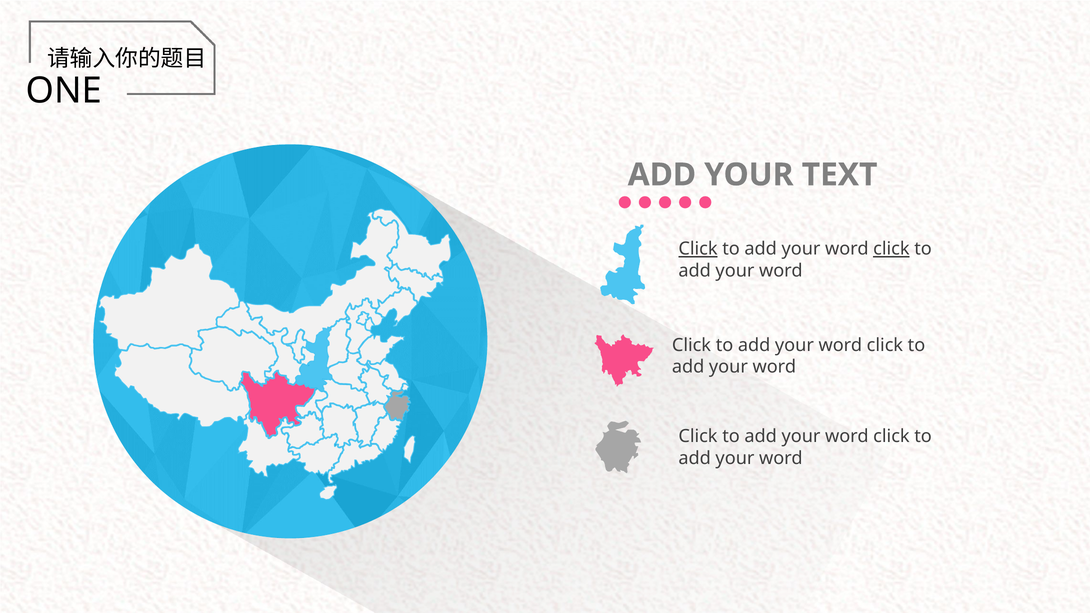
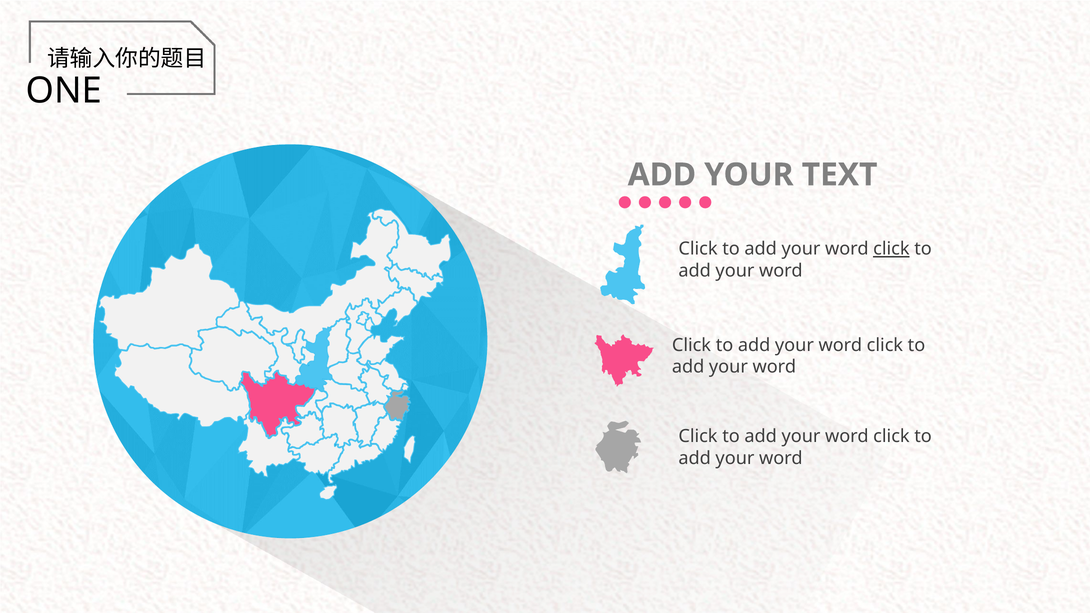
Click underline: present -> none (698, 249)
